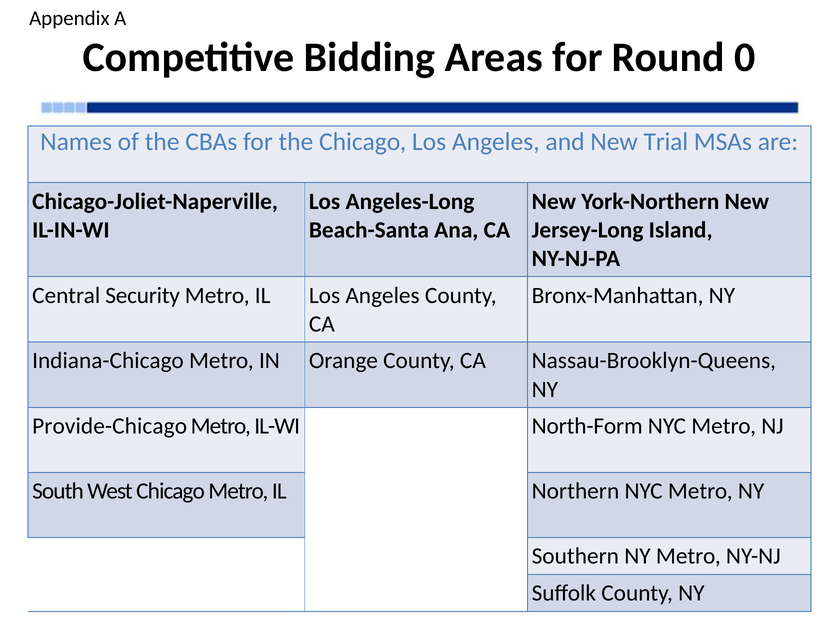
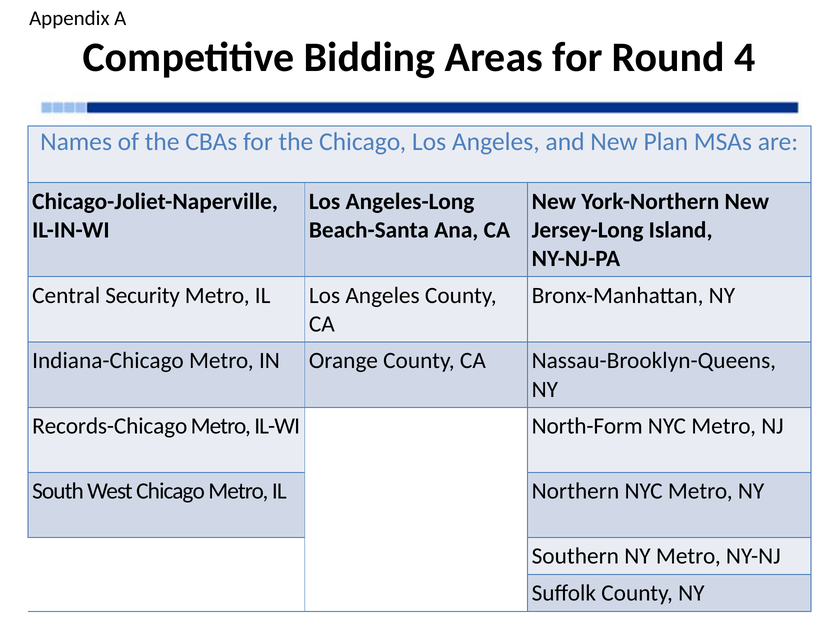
0: 0 -> 4 (745, 58)
Trial: Trial -> Plan (666, 142)
Provide-Chicago: Provide-Chicago -> Records-Chicago (110, 426)
